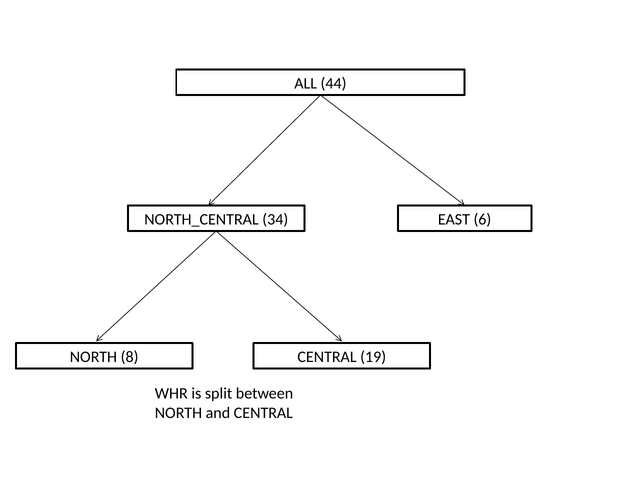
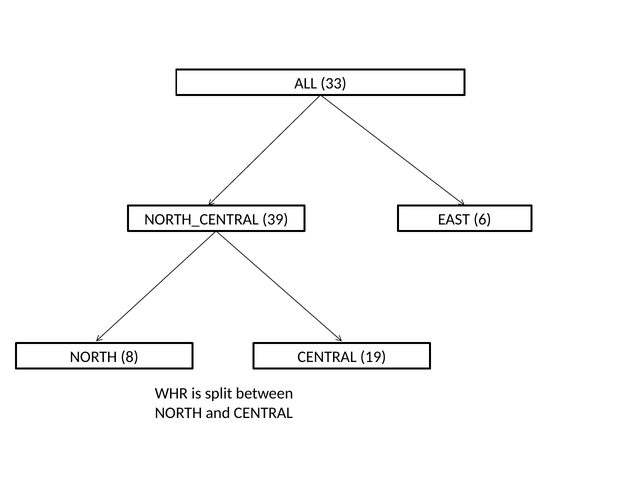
44: 44 -> 33 (334, 83)
34: 34 -> 39 (275, 219)
